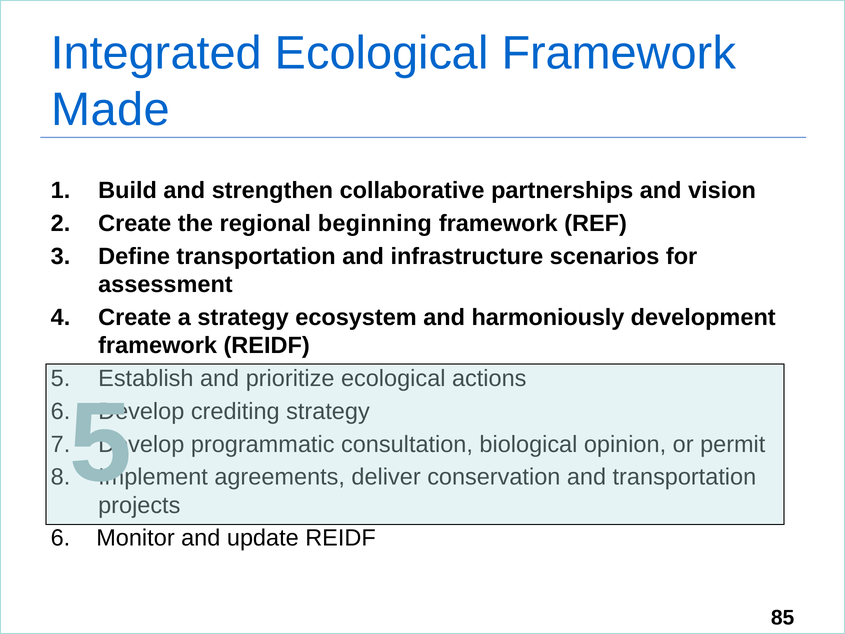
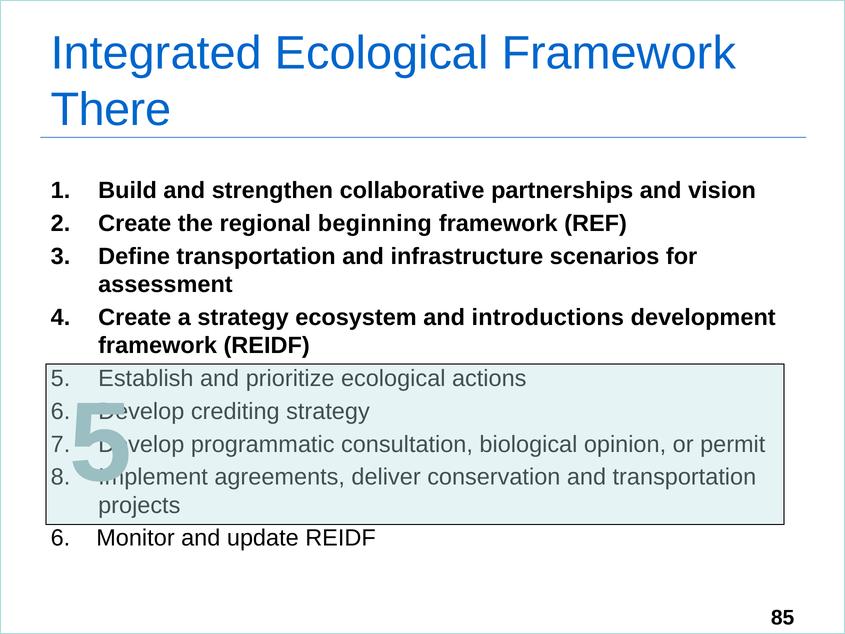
Made: Made -> There (111, 110)
harmoniously: harmoniously -> introductions (548, 317)
